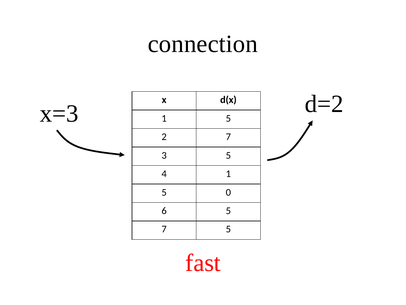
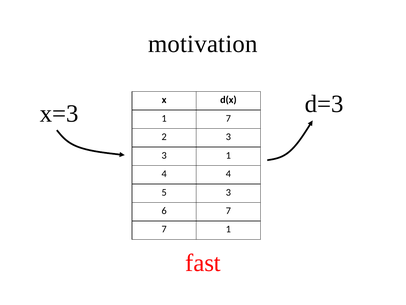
connection: connection -> motivation (203, 44)
d=2: d=2 -> d=3 (324, 104)
5: 5 -> 7 (228, 118)
2 7: 7 -> 3 (228, 137)
3 5: 5 -> 1 (228, 155)
4 1: 1 -> 4 (228, 174)
5 0: 0 -> 3 (228, 192)
6 5: 5 -> 7 (228, 210)
7 5: 5 -> 1 (228, 229)
